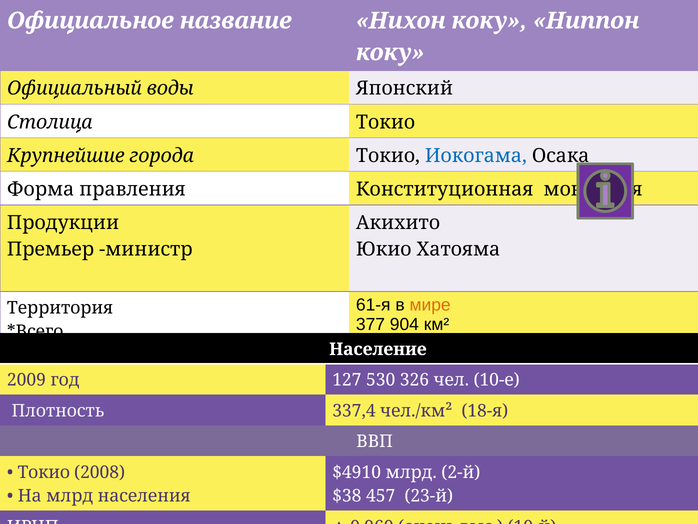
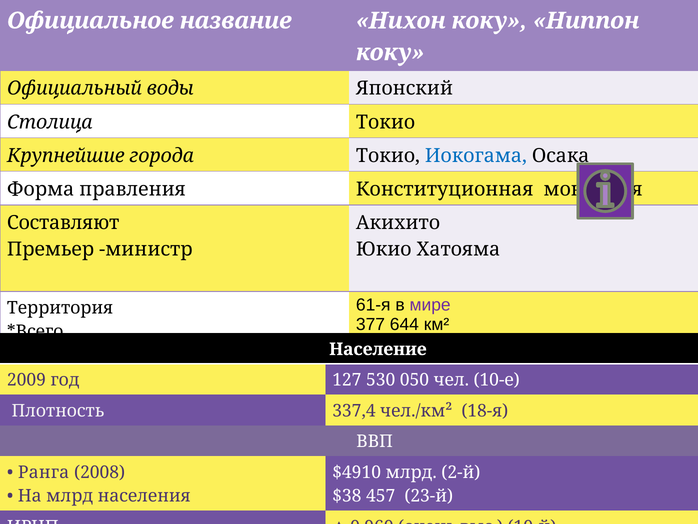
Продукции: Продукции -> Составляют (63, 223)
мире colour: orange -> purple (430, 305)
904: 904 -> 644 (404, 324)
326: 326 -> 050 (414, 380)
Токио: Токио -> Ранга (44, 472)
